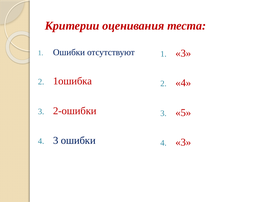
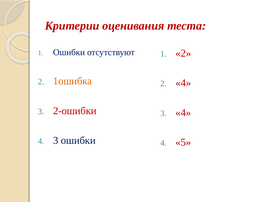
3: 3 -> 2 (183, 53)
1ошибка colour: red -> orange (73, 81)
3 5: 5 -> 4 (183, 112)
3: 3 -> 5 (183, 142)
